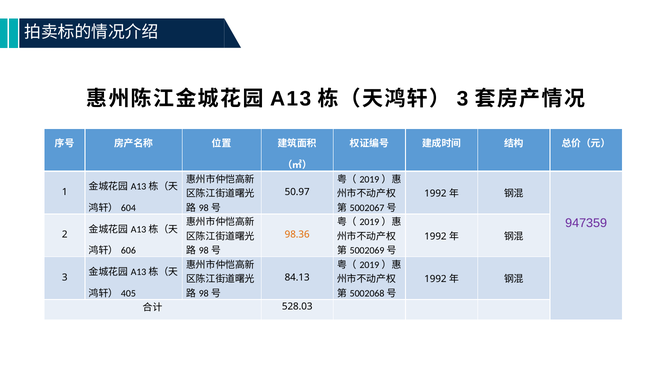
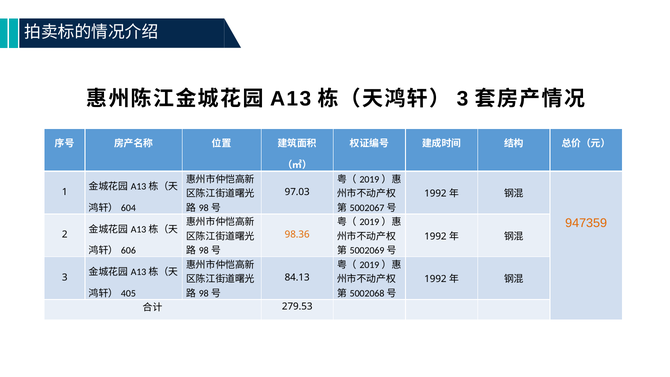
50.97: 50.97 -> 97.03 (297, 192)
947359 colour: purple -> orange (586, 223)
528.03: 528.03 -> 279.53 (297, 307)
